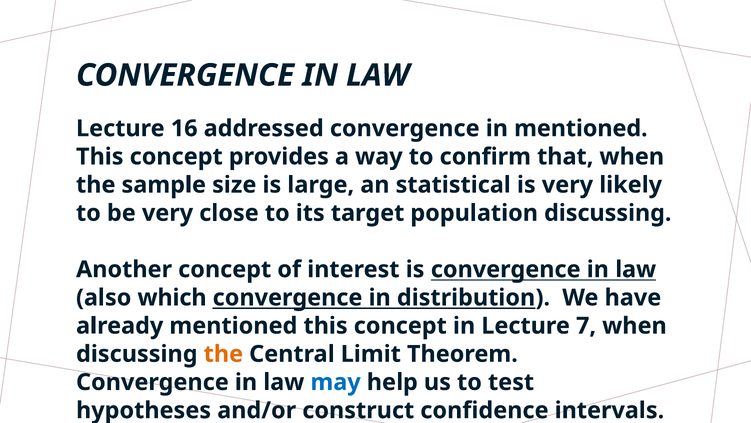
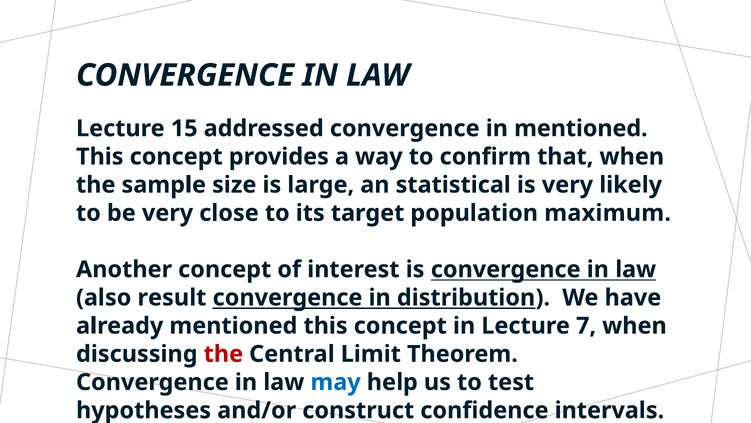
16: 16 -> 15 (184, 128)
population discussing: discussing -> maximum (608, 213)
which: which -> result (172, 297)
the colour: orange -> red (223, 354)
